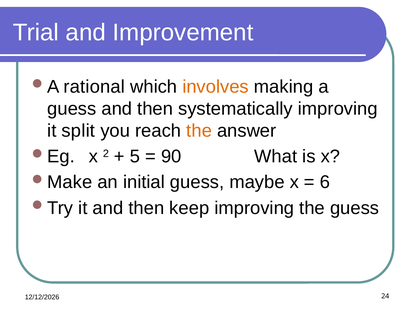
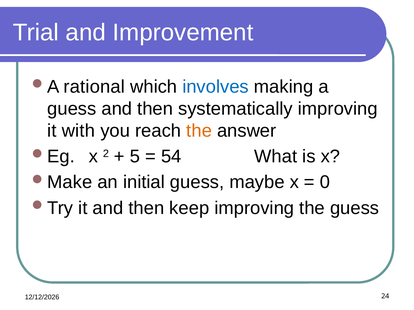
involves colour: orange -> blue (216, 87)
split: split -> with (78, 131)
90: 90 -> 54 (171, 157)
6: 6 -> 0 (325, 183)
